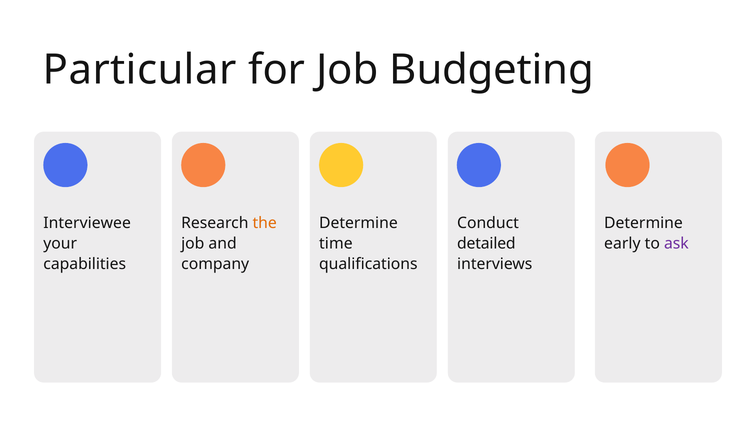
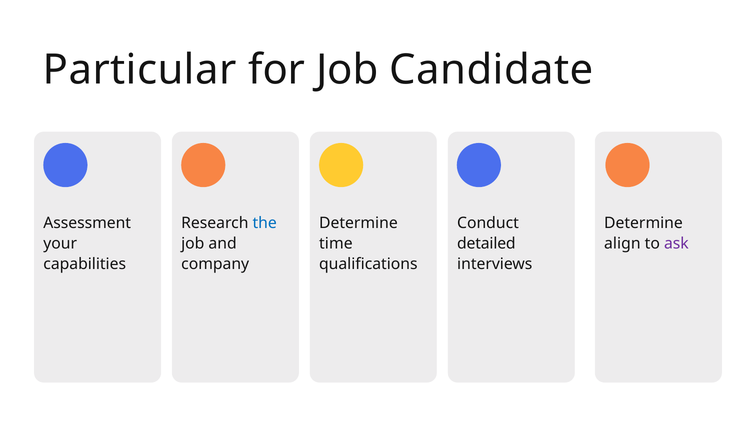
Budgeting: Budgeting -> Candidate (491, 70)
Interviewee: Interviewee -> Assessment (87, 223)
the colour: orange -> blue (265, 223)
early: early -> align (622, 243)
